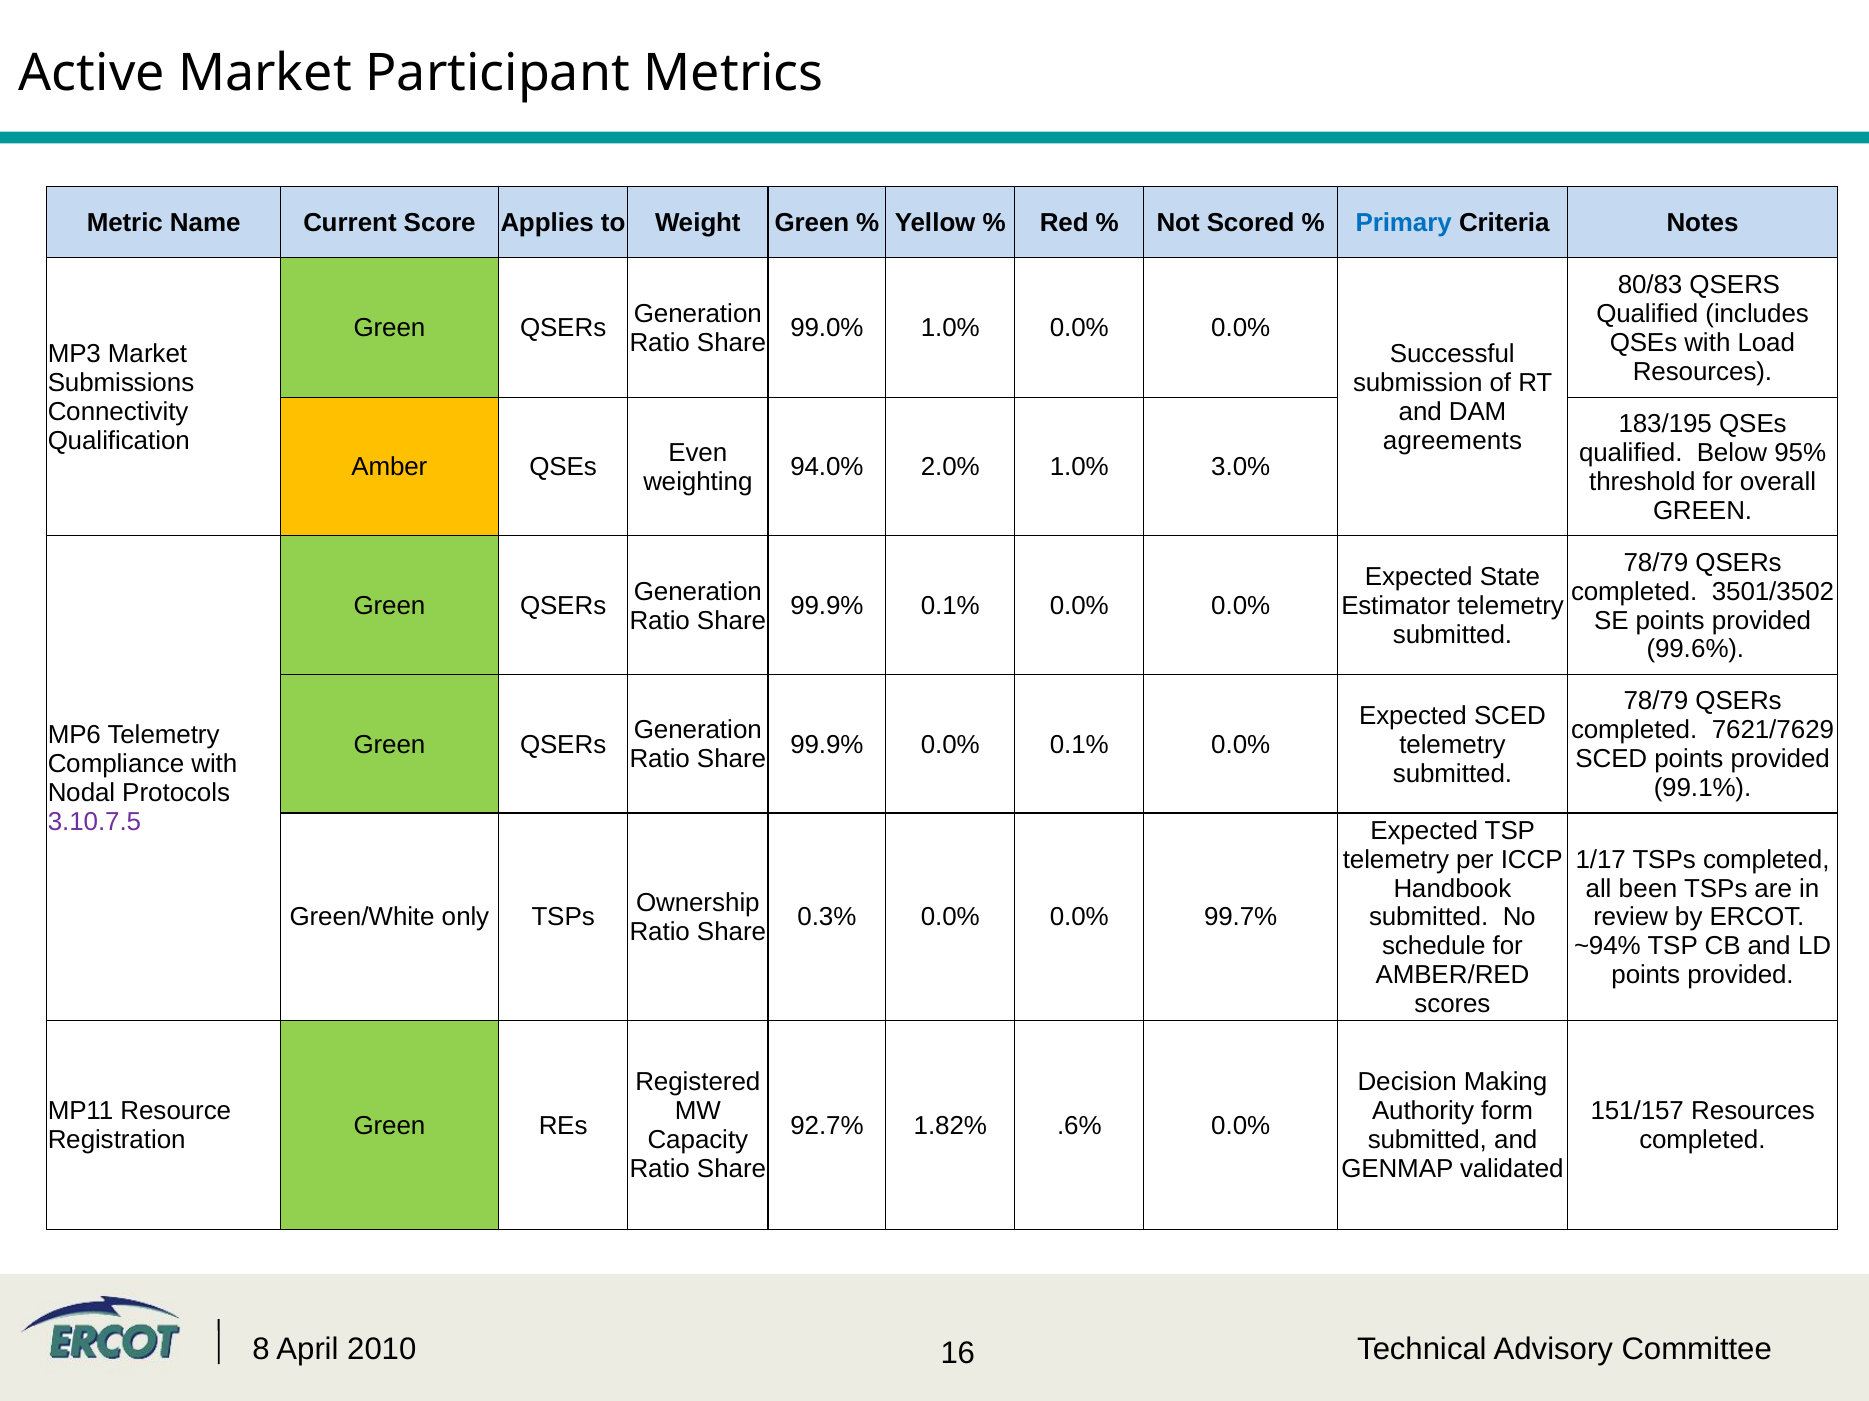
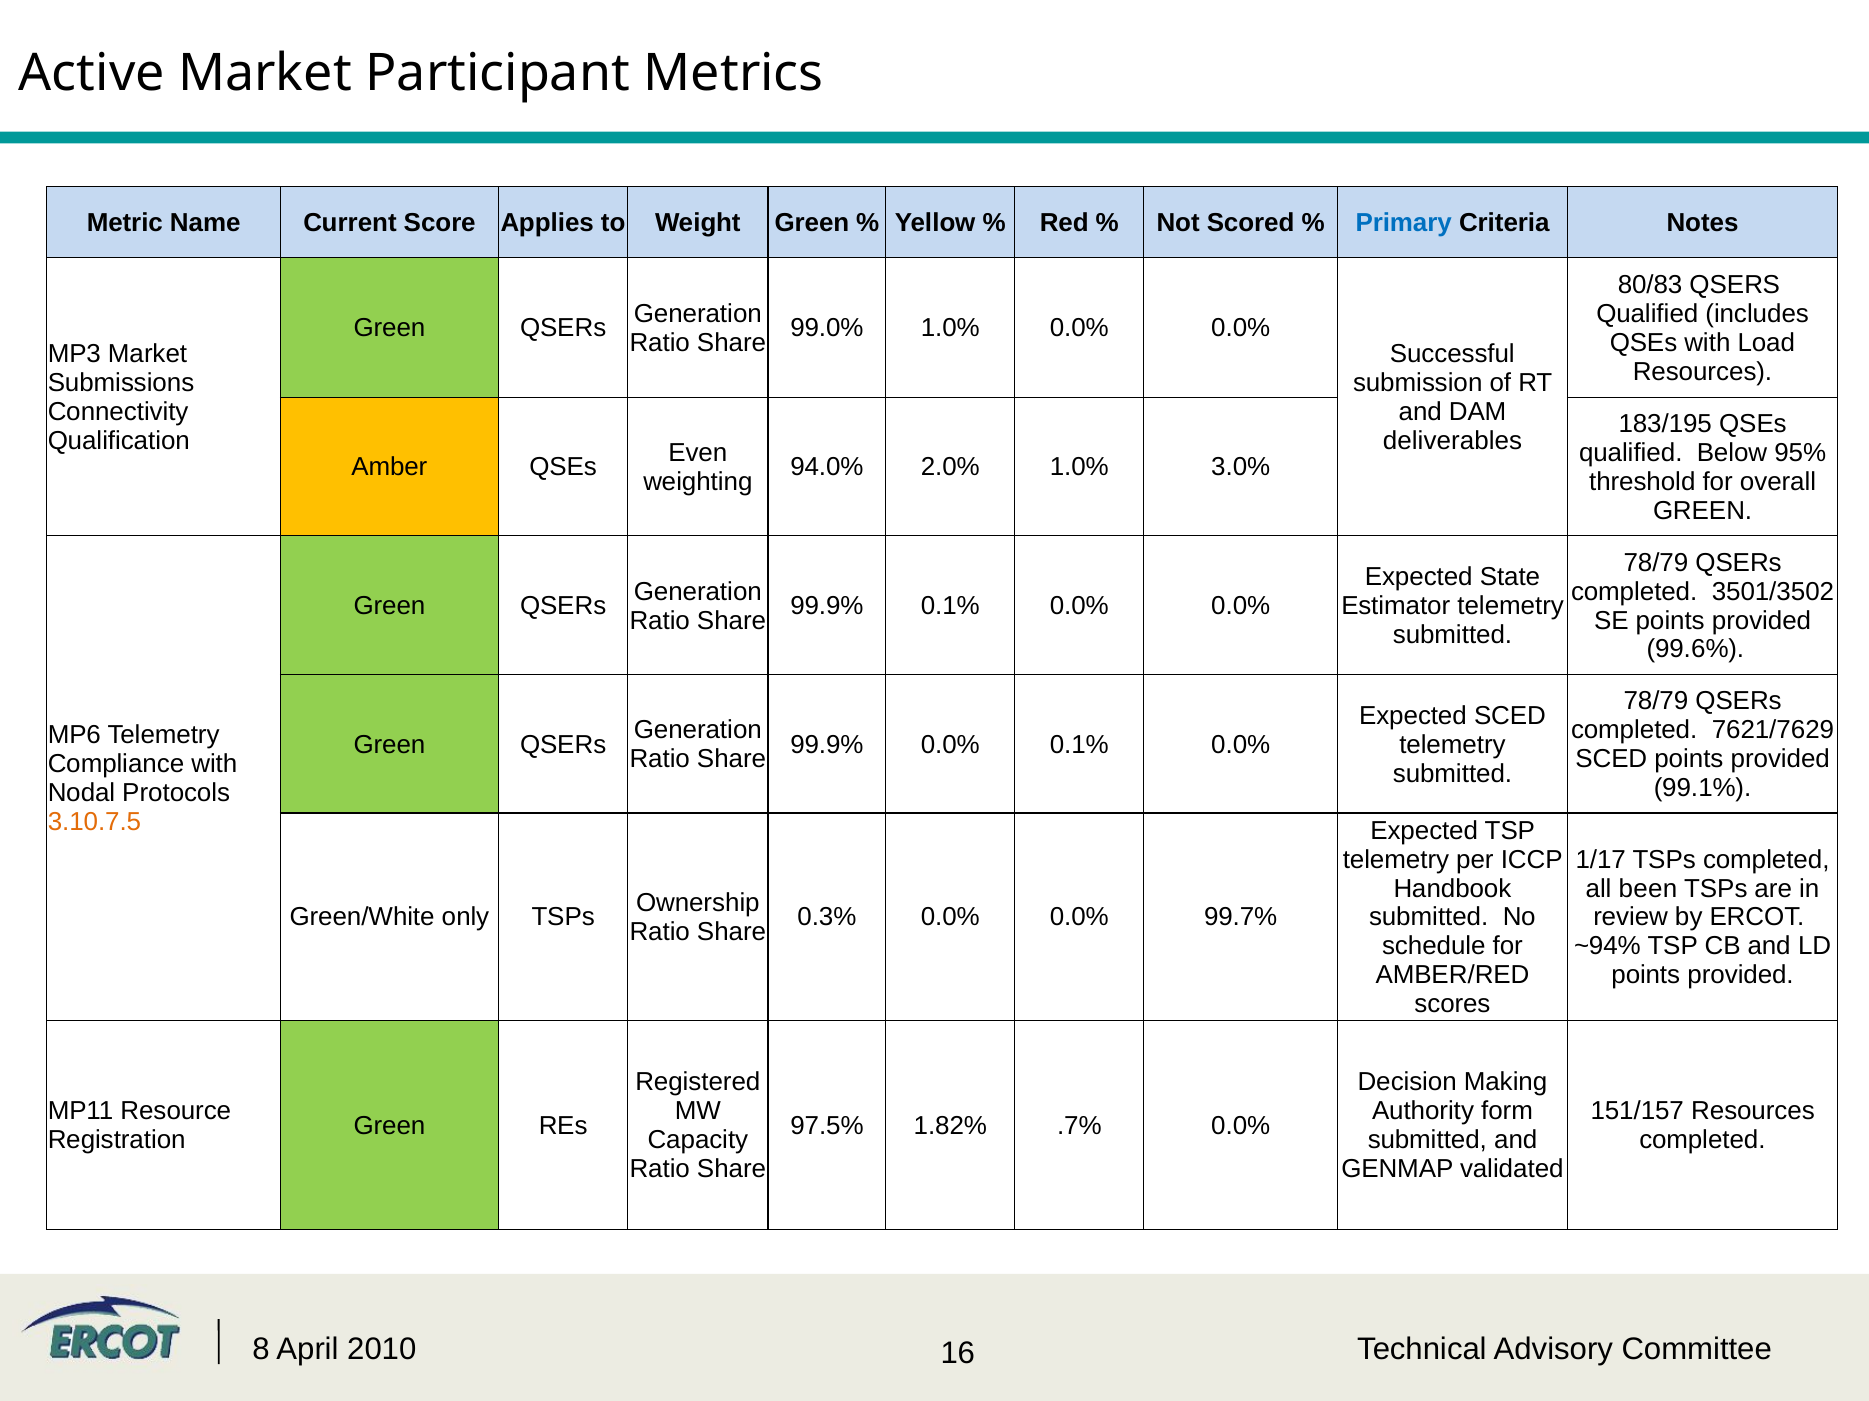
agreements: agreements -> deliverables (1453, 441)
3.10.7.5 colour: purple -> orange (94, 823)
92.7%: 92.7% -> 97.5% (827, 1126)
.6%: .6% -> .7% (1079, 1126)
